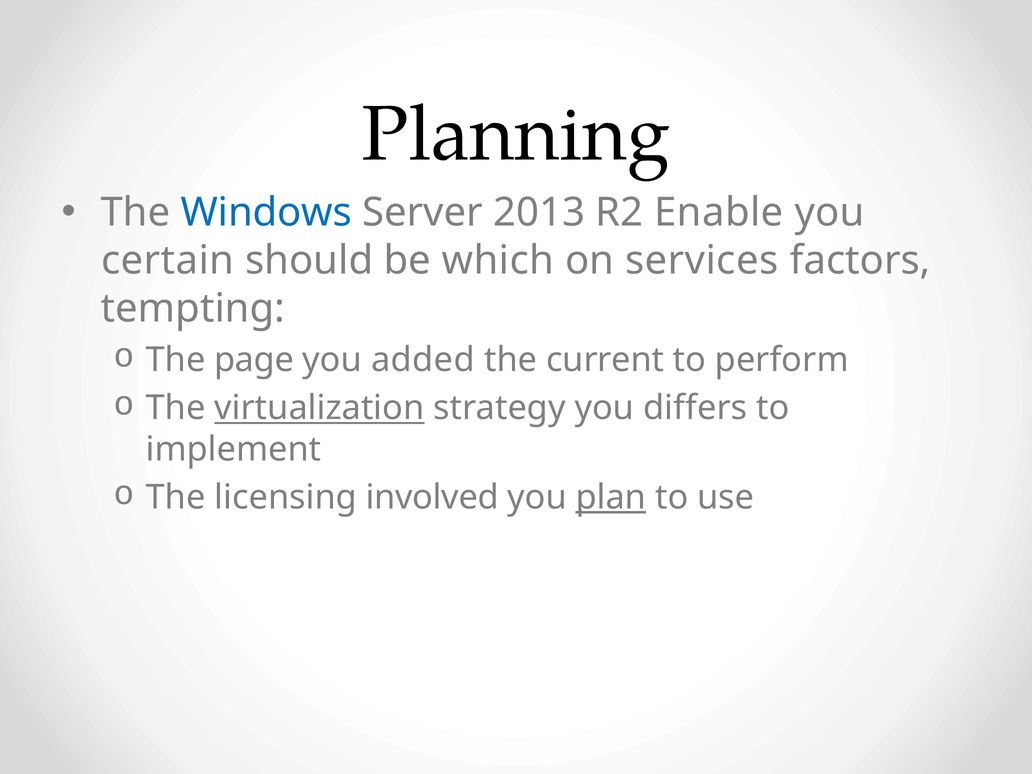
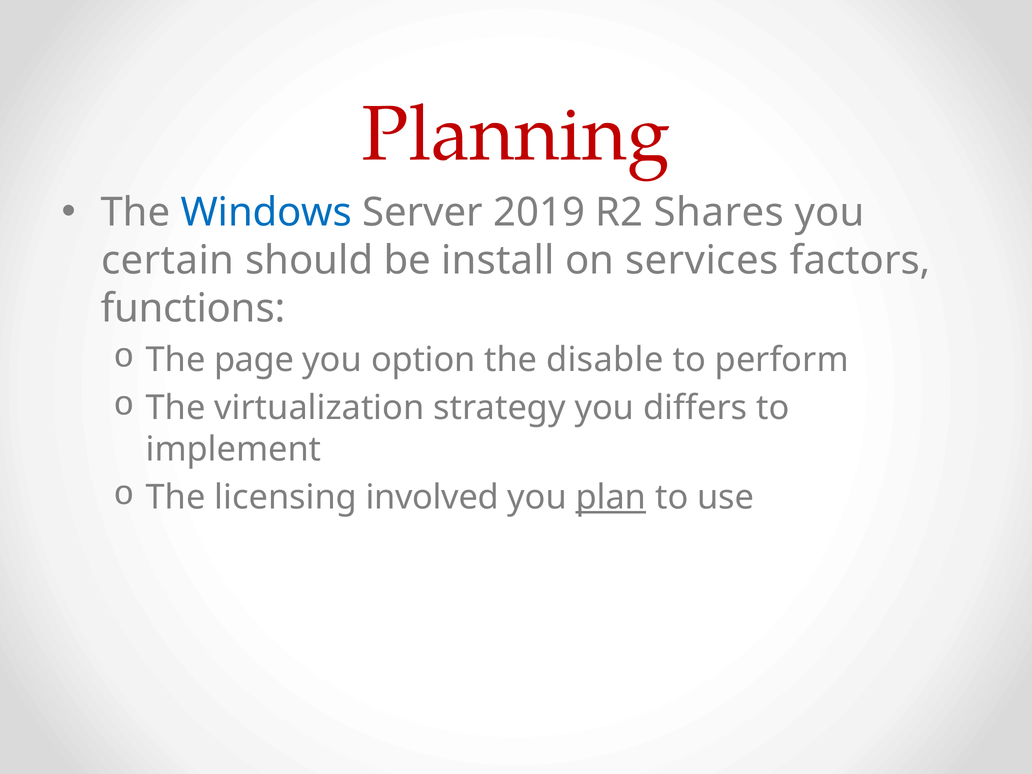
Planning colour: black -> red (516, 134)
2013: 2013 -> 2019 (539, 213)
Enable: Enable -> Shares (719, 213)
which: which -> install (498, 261)
tempting: tempting -> functions (193, 309)
added: added -> option (423, 360)
current: current -> disable (605, 360)
virtualization underline: present -> none (319, 408)
